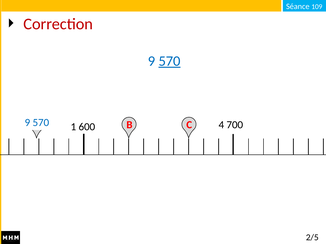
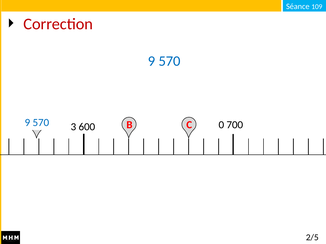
570 underline: present -> none (170, 61)
1: 1 -> 3 (73, 127)
4: 4 -> 0 (221, 125)
